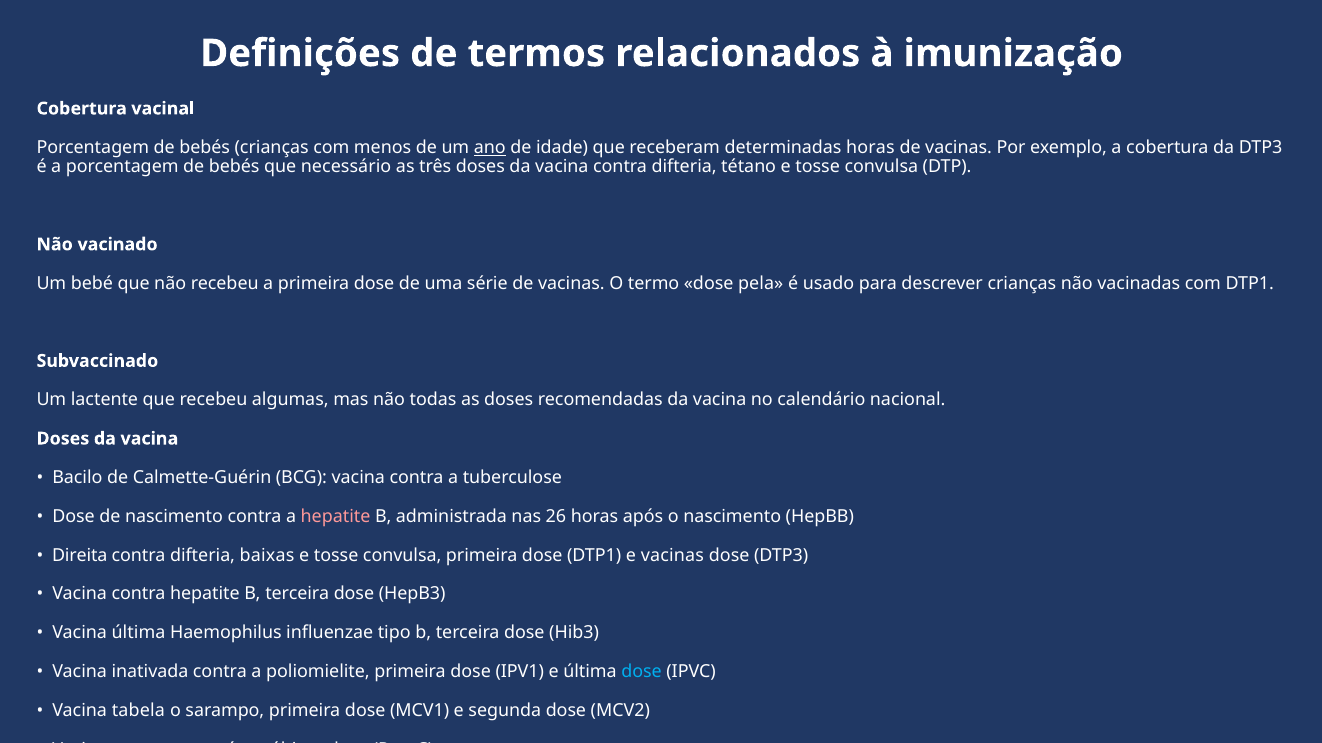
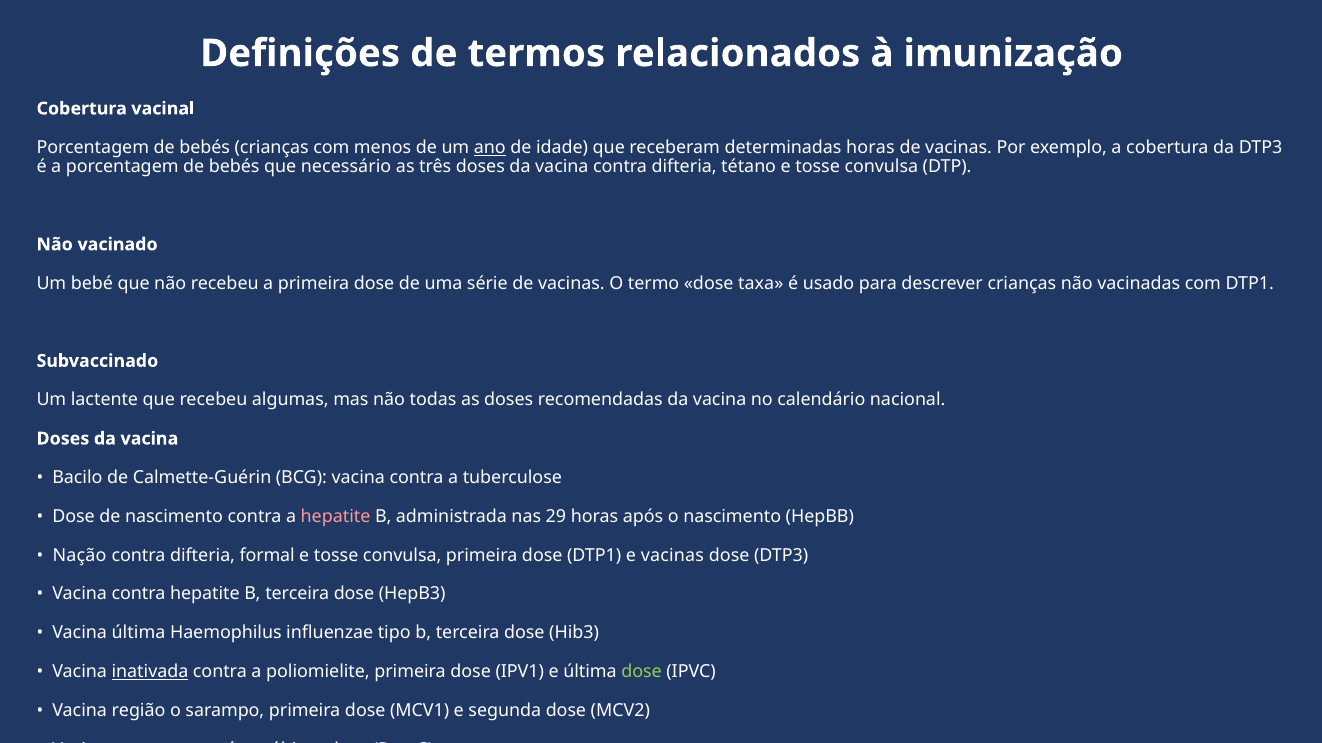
dose pela: pela -> taxa (761, 283)
26: 26 -> 29 (556, 517)
Direita: Direita -> Nação (80, 556)
baixas: baixas -> formal (267, 556)
inativada underline: none -> present (150, 672)
dose colour: light blue -> light green (642, 672)
tabela: tabela -> região (139, 711)
